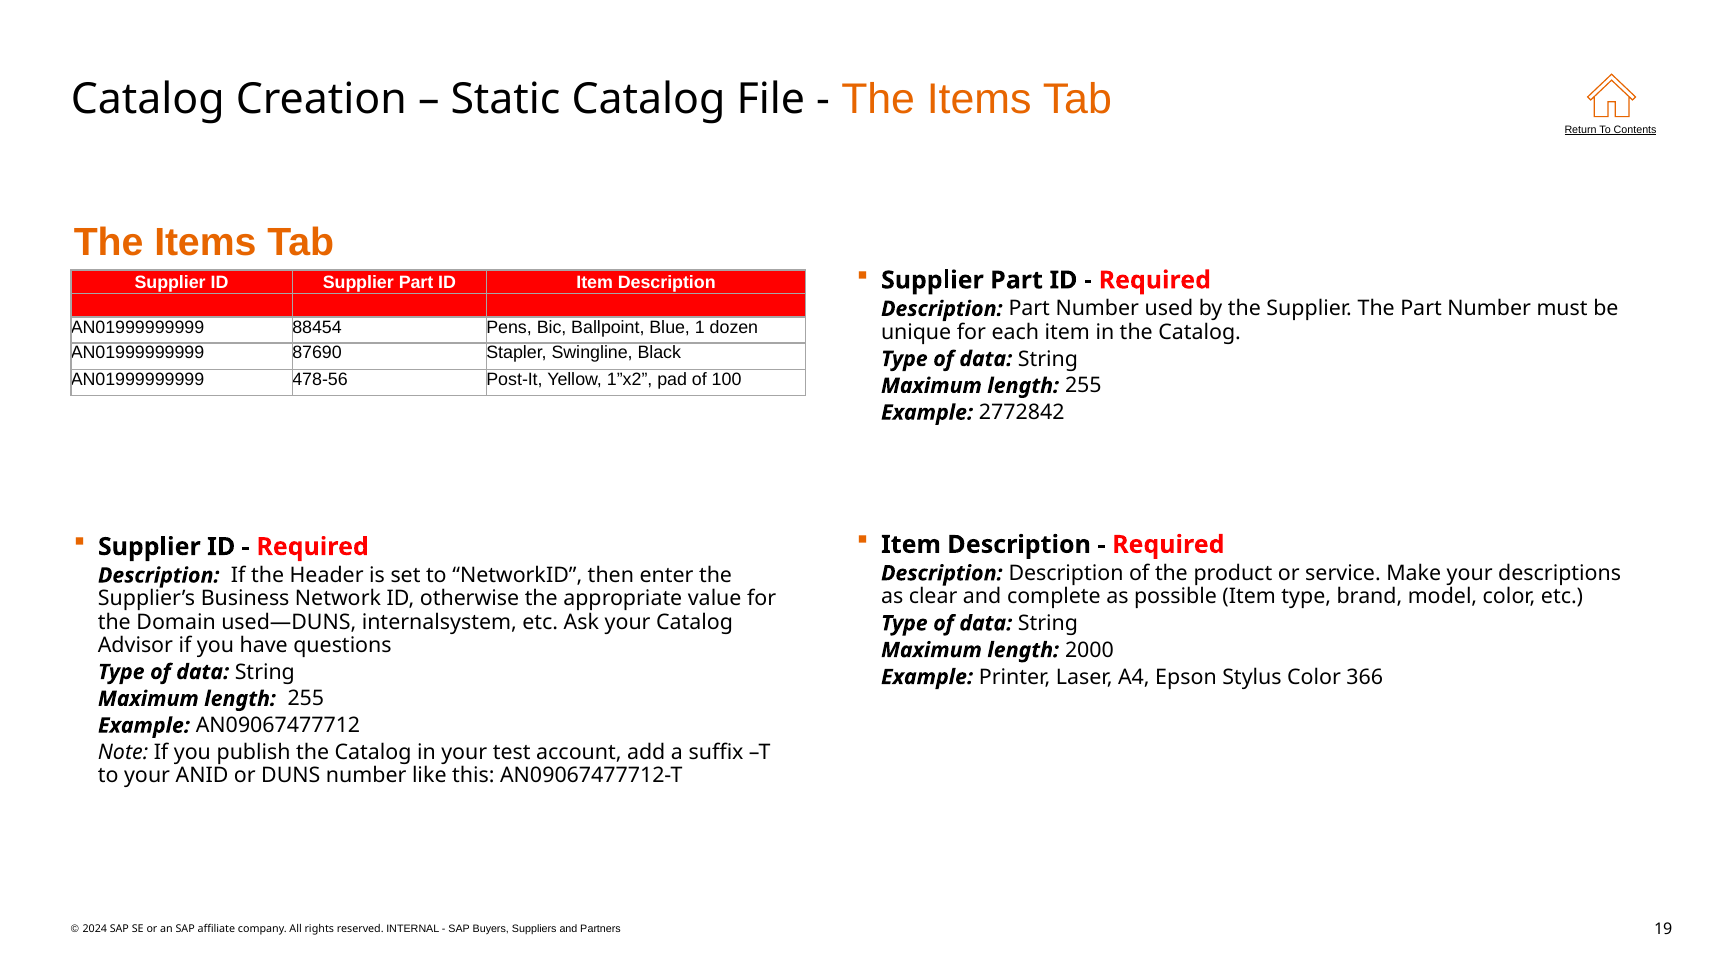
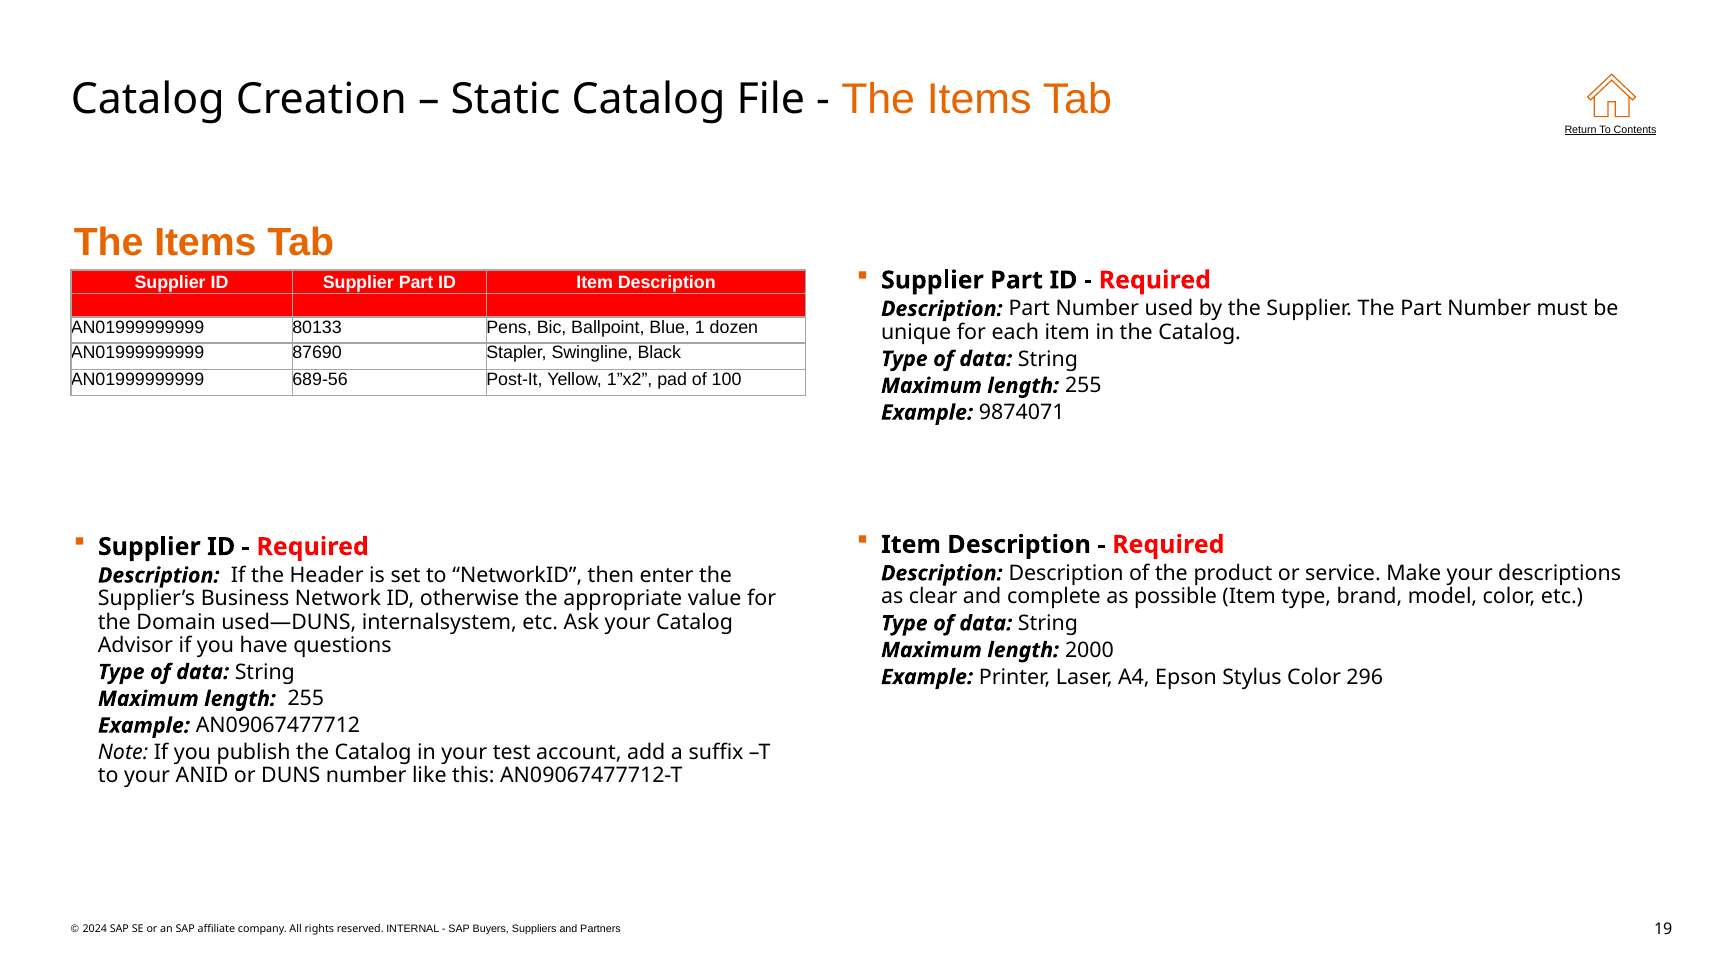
88454: 88454 -> 80133 (317, 327)
478-56: 478-56 -> 689-56 (320, 380)
2772842: 2772842 -> 9874071 (1022, 413)
366: 366 -> 296 (1365, 677)
